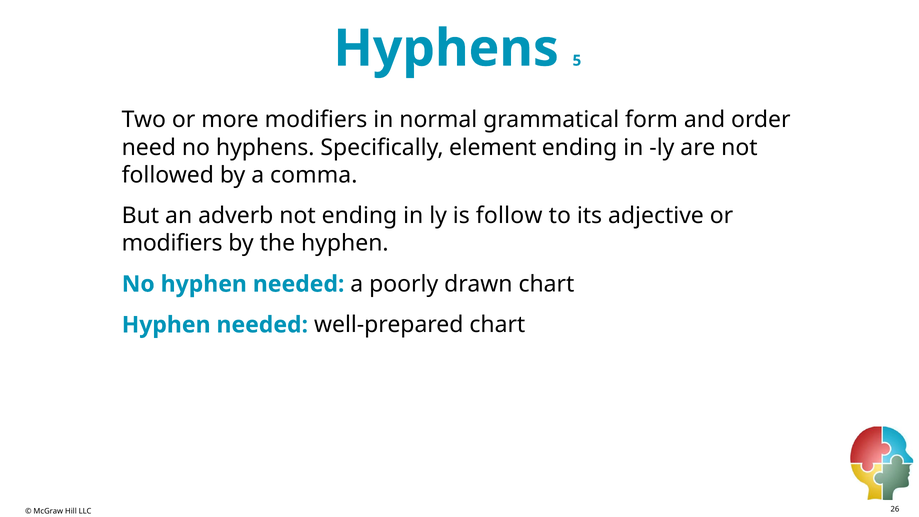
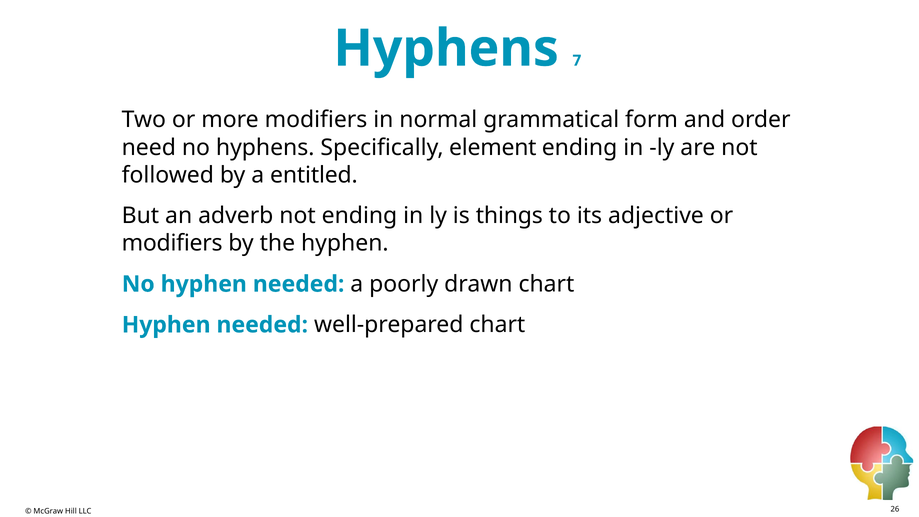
5: 5 -> 7 (577, 61)
comma: comma -> entitled (314, 175)
follow: follow -> things (509, 216)
